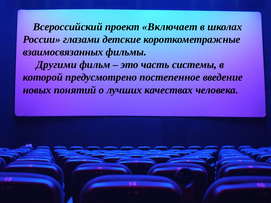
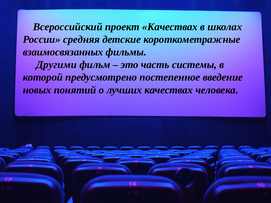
проект Включает: Включает -> Качествах (170, 27)
глазами: глазами -> средняя (81, 39)
